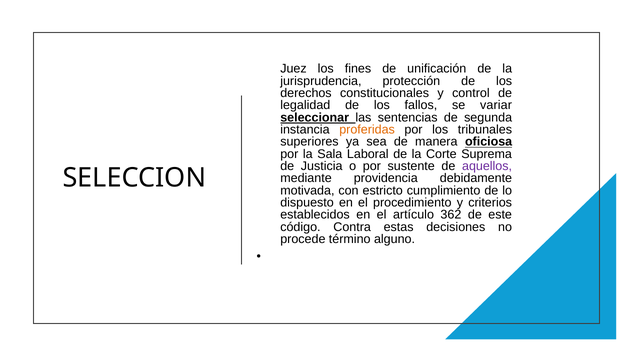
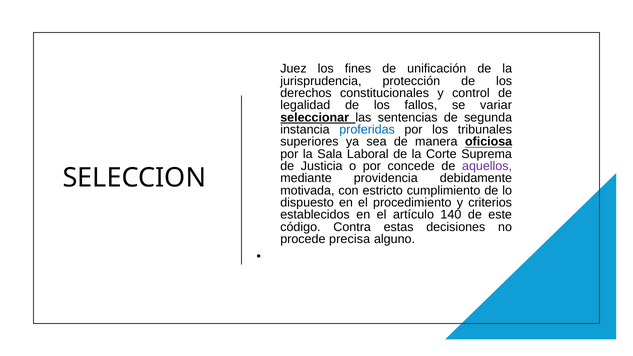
proferidas colour: orange -> blue (367, 130)
sustente: sustente -> concede (411, 166)
362: 362 -> 140 (451, 215)
término: término -> precisa (350, 239)
